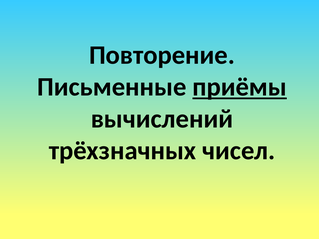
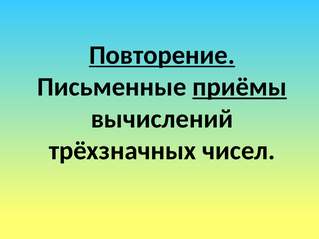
Повторение underline: none -> present (162, 55)
